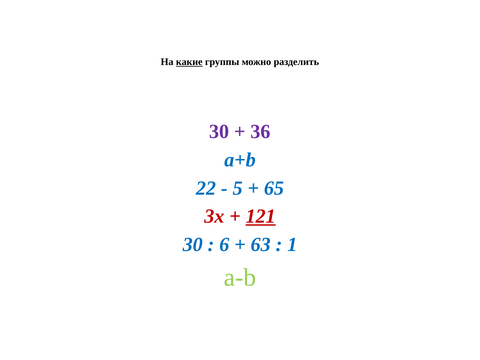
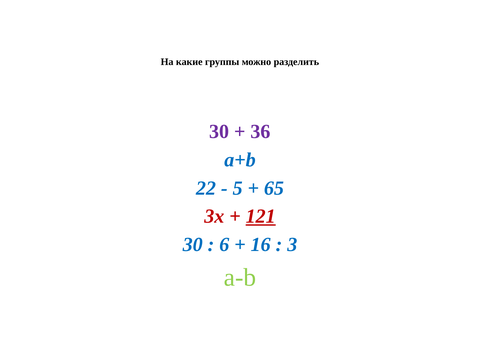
какие underline: present -> none (189, 62)
63: 63 -> 16 (261, 245)
1: 1 -> 3 (292, 245)
